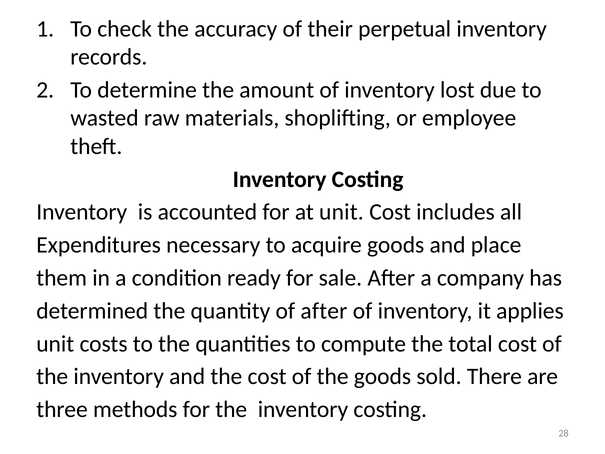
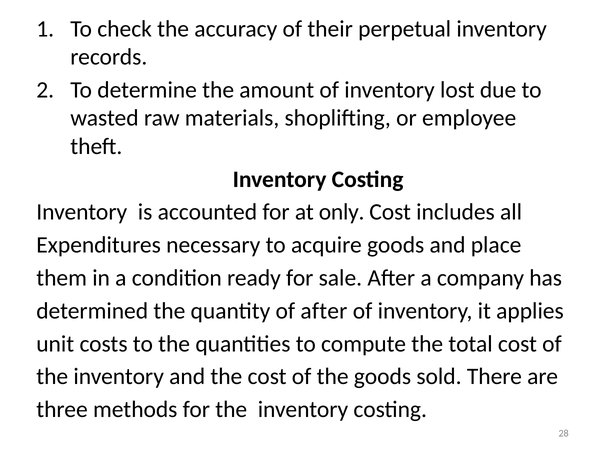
at unit: unit -> only (342, 212)
